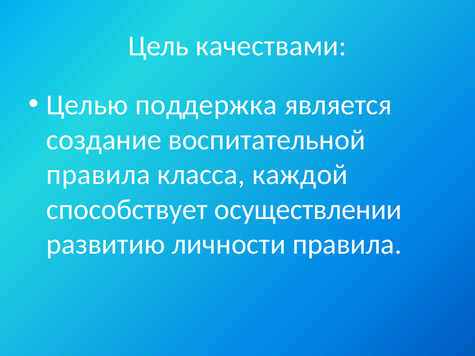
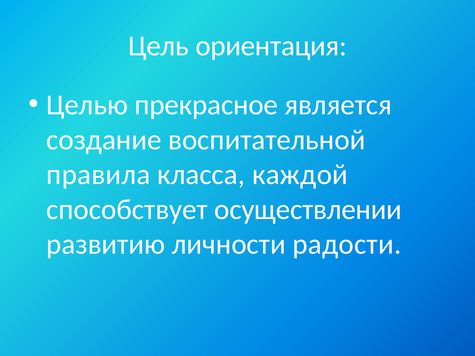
качествами: качествами -> ориентация (271, 46)
поддержка: поддержка -> прекрасное (206, 105)
личности правила: правила -> радости (347, 244)
